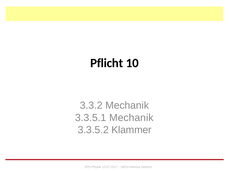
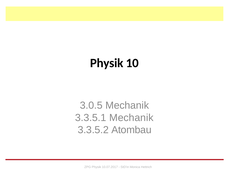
Pflicht: Pflicht -> Physik (107, 63)
3.3.2: 3.3.2 -> 3.0.5 (91, 105)
Klammer: Klammer -> Atombau (131, 130)
